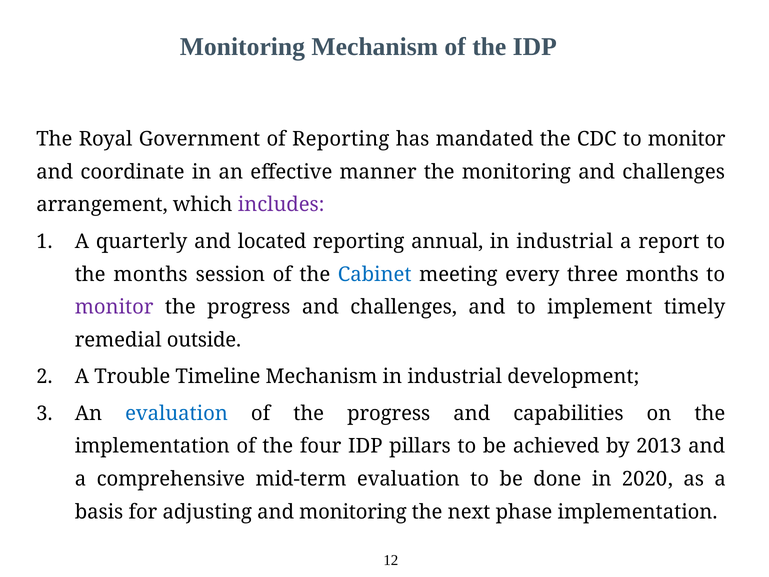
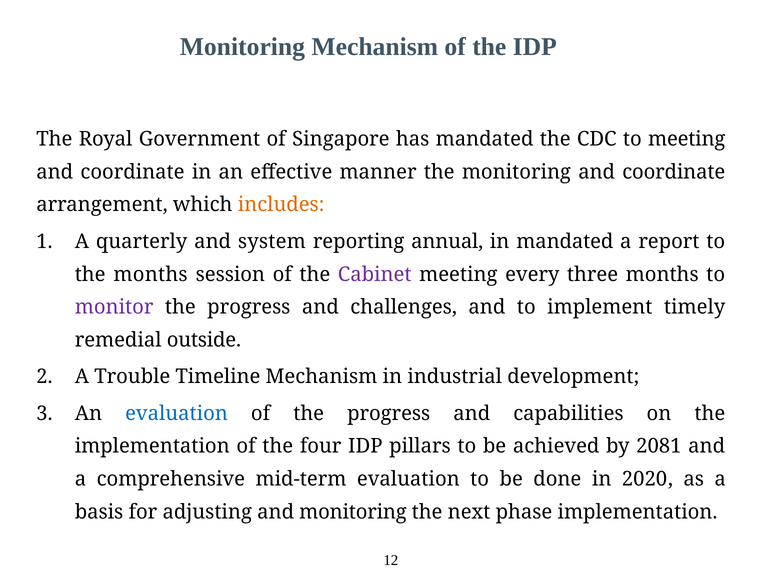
of Reporting: Reporting -> Singapore (341, 139)
CDC to monitor: monitor -> meeting (687, 139)
monitoring and challenges: challenges -> coordinate (674, 172)
includes colour: purple -> orange (281, 205)
located: located -> system (272, 241)
industrial: industrial -> mandated (565, 241)
Cabinet colour: blue -> purple (375, 274)
2013: 2013 -> 2081 (659, 446)
